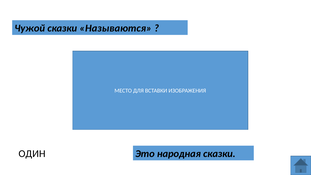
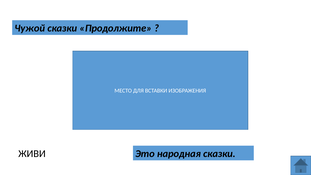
Называются: Называются -> Продолжите (116, 28)
ОДИН: ОДИН -> ЖИВИ (32, 154)
